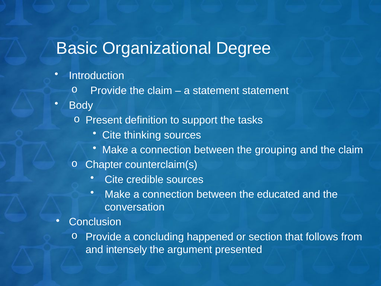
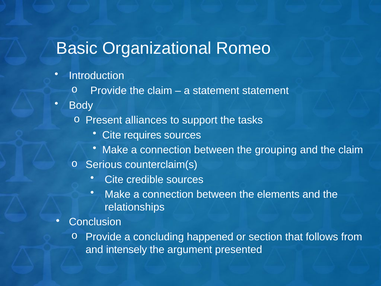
Degree: Degree -> Romeo (243, 48)
definition: definition -> alliances (146, 120)
thinking: thinking -> requires (143, 135)
Chapter: Chapter -> Serious (104, 165)
educated: educated -> elements (278, 194)
conversation: conversation -> relationships (135, 207)
